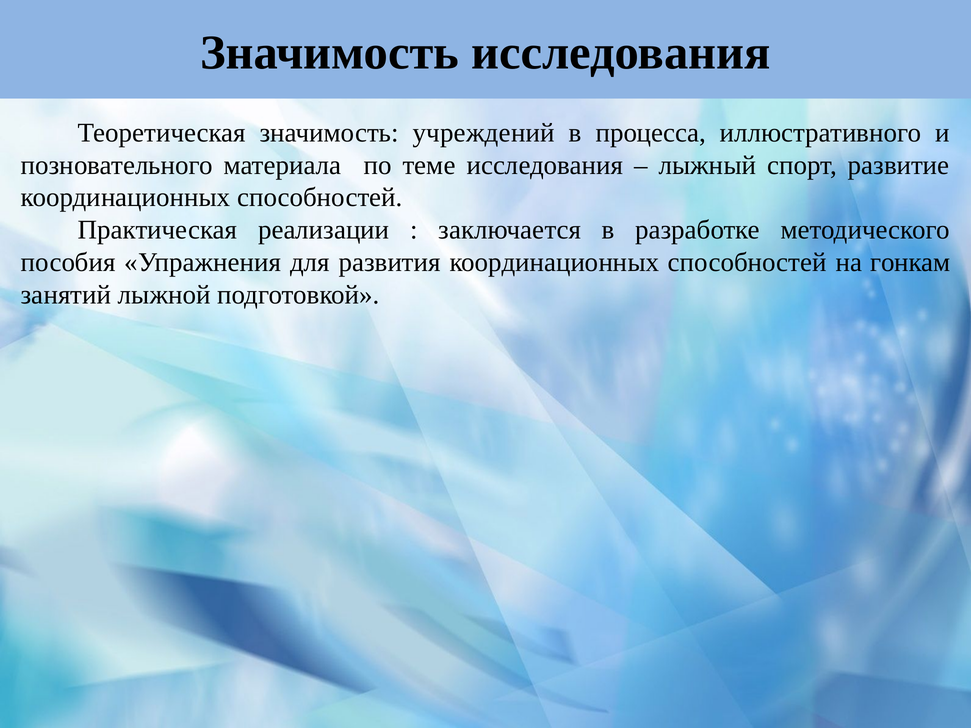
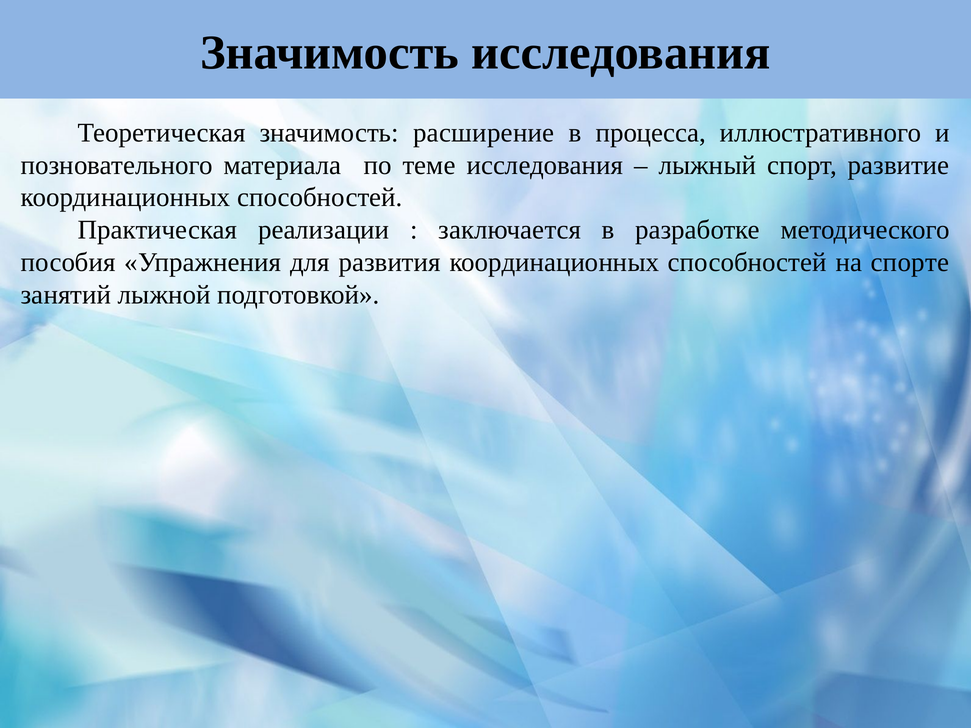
учреждений: учреждений -> расширение (484, 133)
гонкам: гонкам -> спорте (910, 262)
